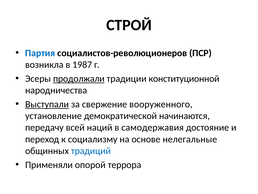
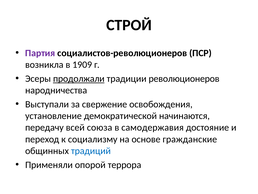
Партия colour: blue -> purple (40, 53)
1987: 1987 -> 1909 (82, 65)
конституционной: конституционной -> революционеров (184, 78)
Выступали underline: present -> none (47, 104)
вооруженного: вооруженного -> освобождения (161, 104)
наций: наций -> союза (100, 127)
нелегальные: нелегальные -> гражданские (190, 139)
